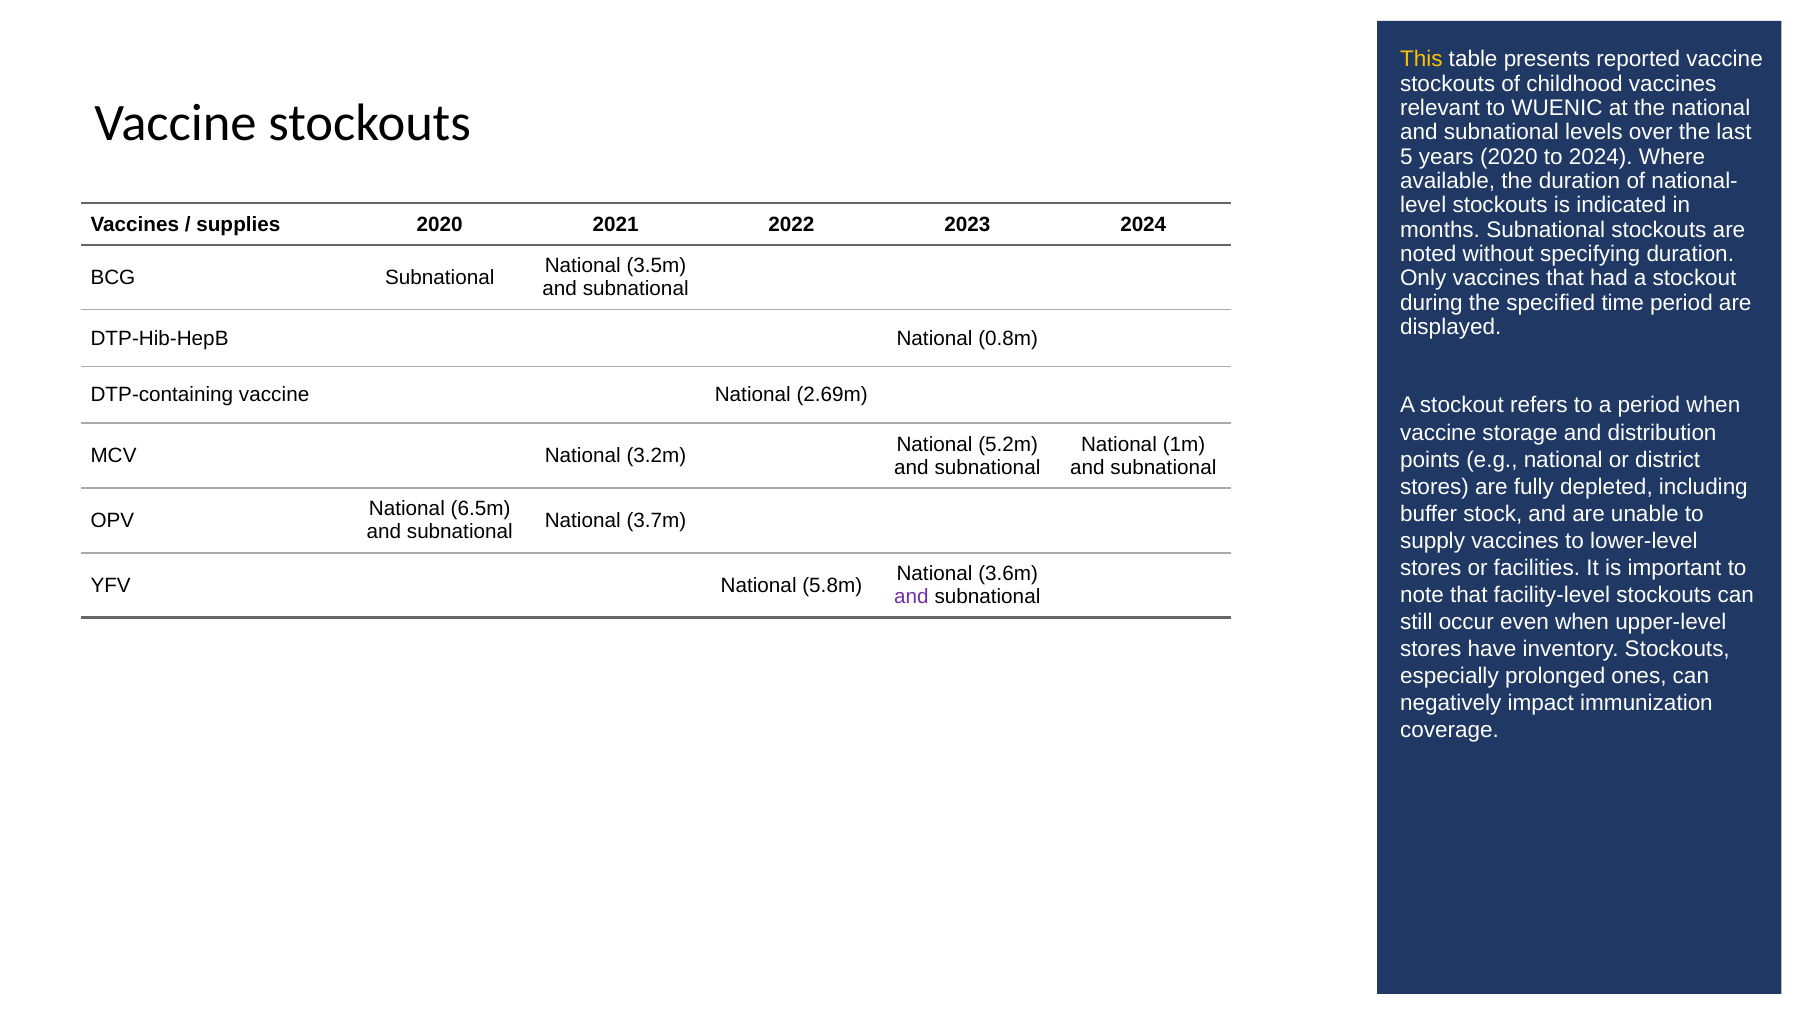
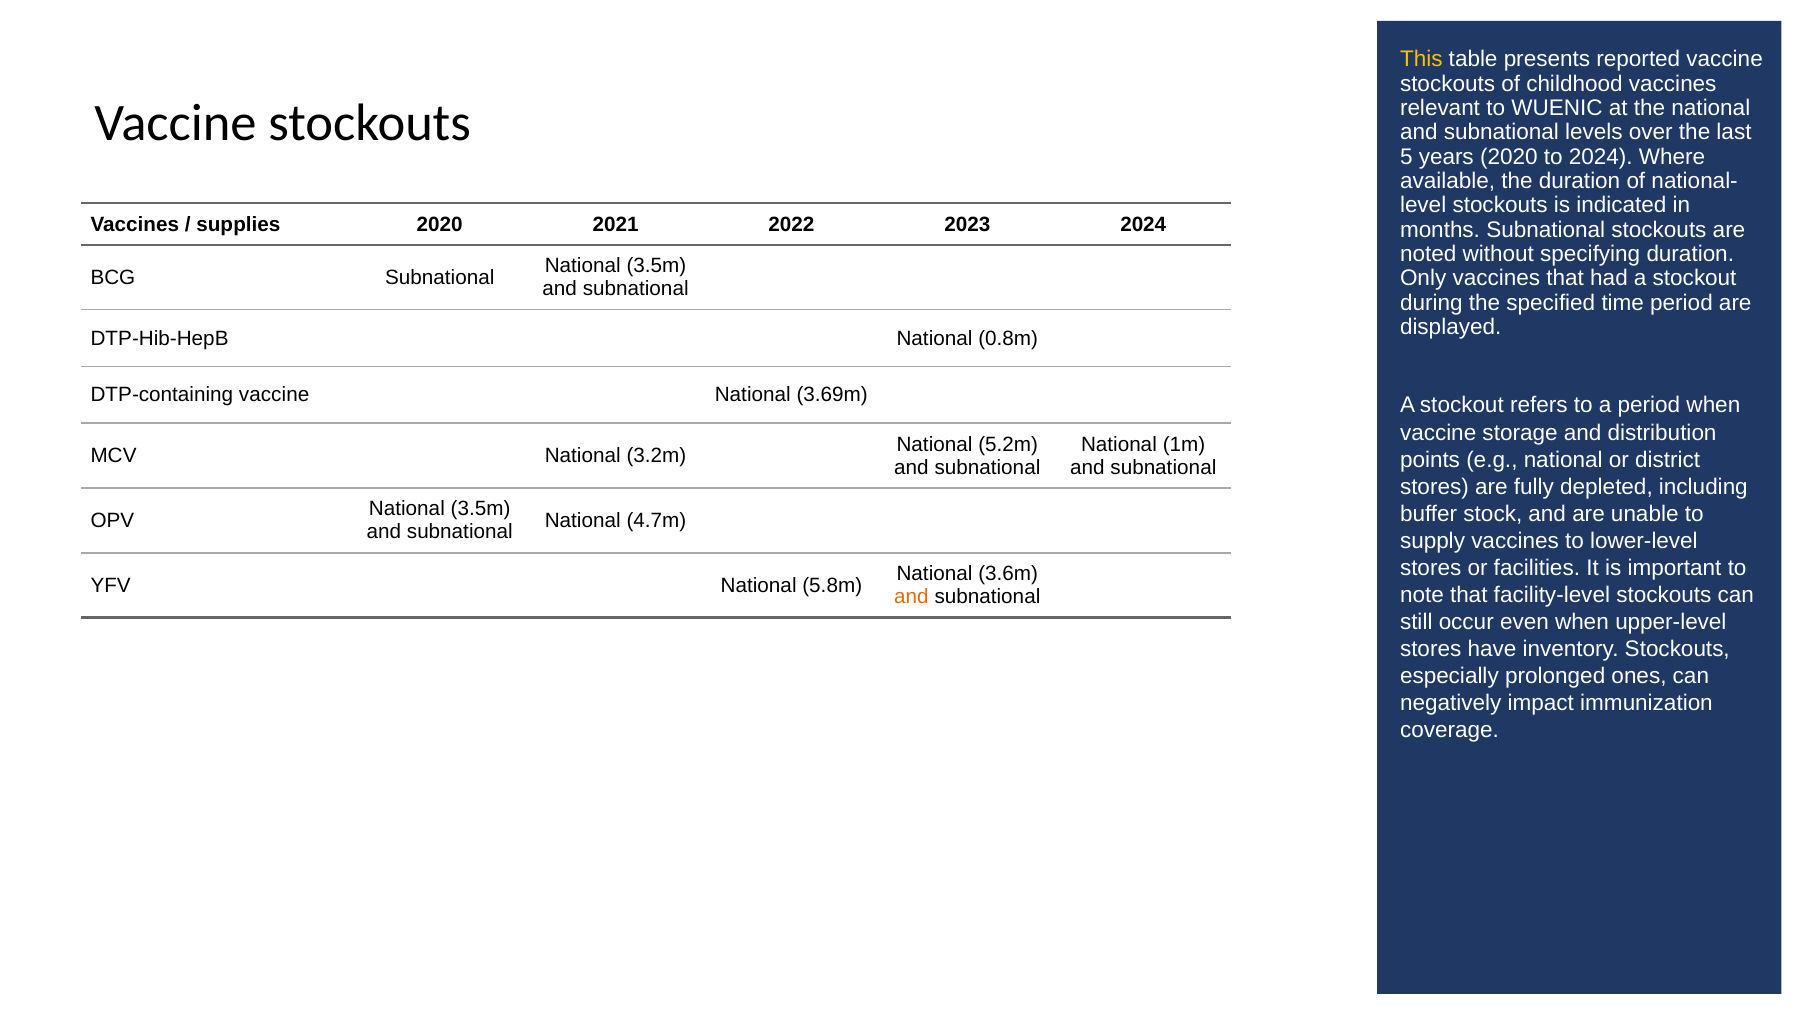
2.69m: 2.69m -> 3.69m (832, 395)
6.5m: 6.5m -> 3.5m (481, 509)
3.7m: 3.7m -> 4.7m (656, 521)
and colour: purple -> orange (911, 597)
